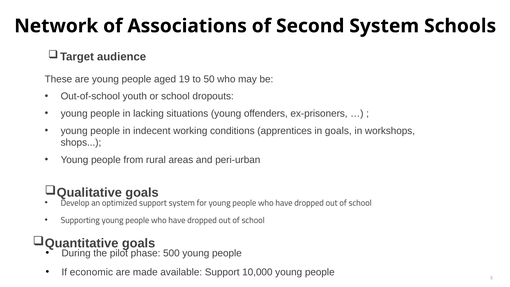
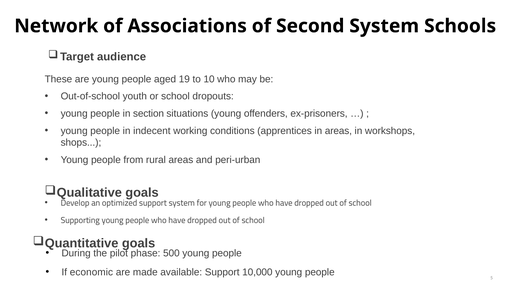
50: 50 -> 10 (209, 79)
lacking: lacking -> section (149, 113)
in goals: goals -> areas (338, 131)
